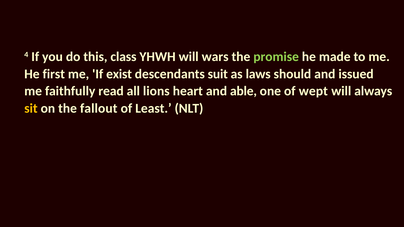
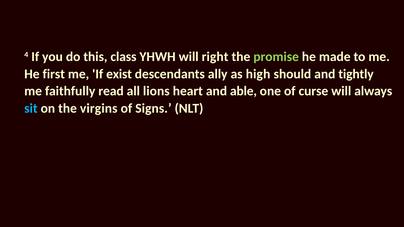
wars: wars -> right (215, 57)
suit: suit -> ally (218, 74)
laws: laws -> high (258, 74)
issued: issued -> tightly (356, 74)
wept: wept -> curse (313, 91)
sit colour: yellow -> light blue (31, 109)
fallout: fallout -> virgins (99, 109)
Least: Least -> Signs (153, 109)
